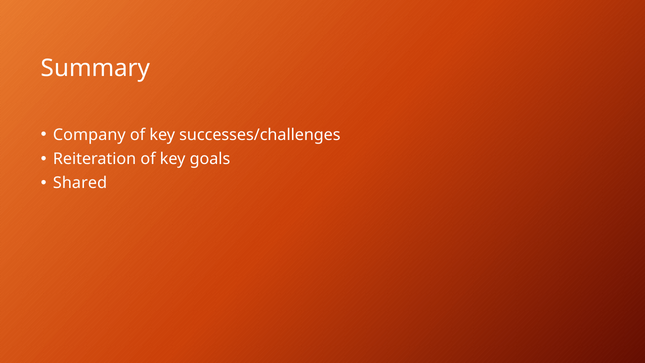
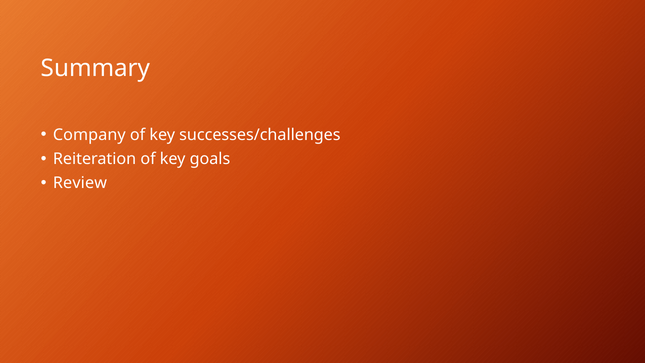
Shared: Shared -> Review (80, 183)
